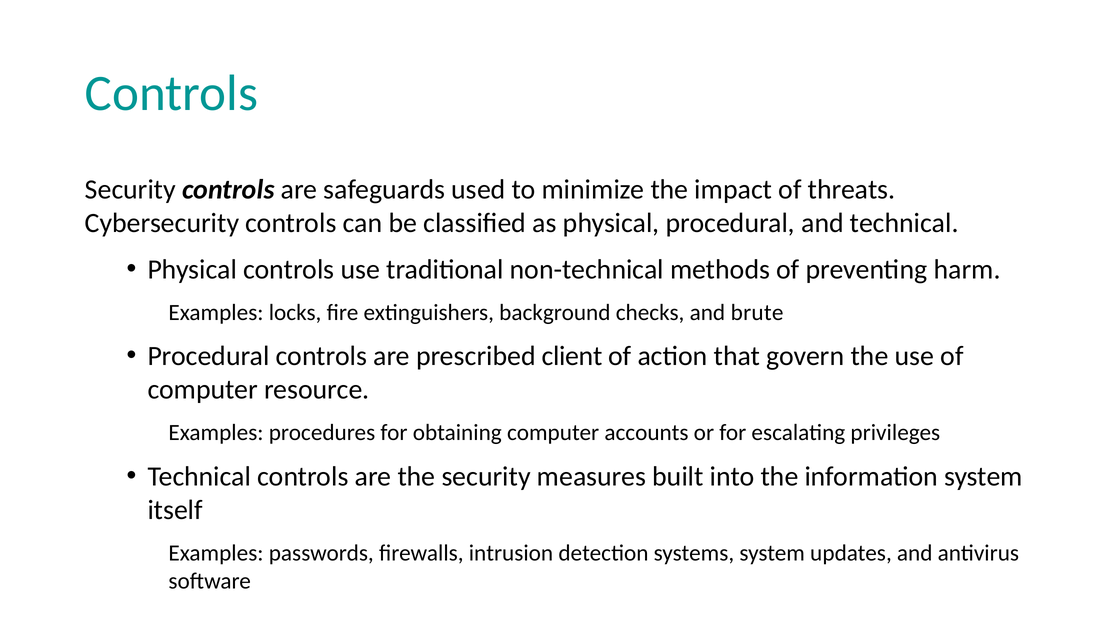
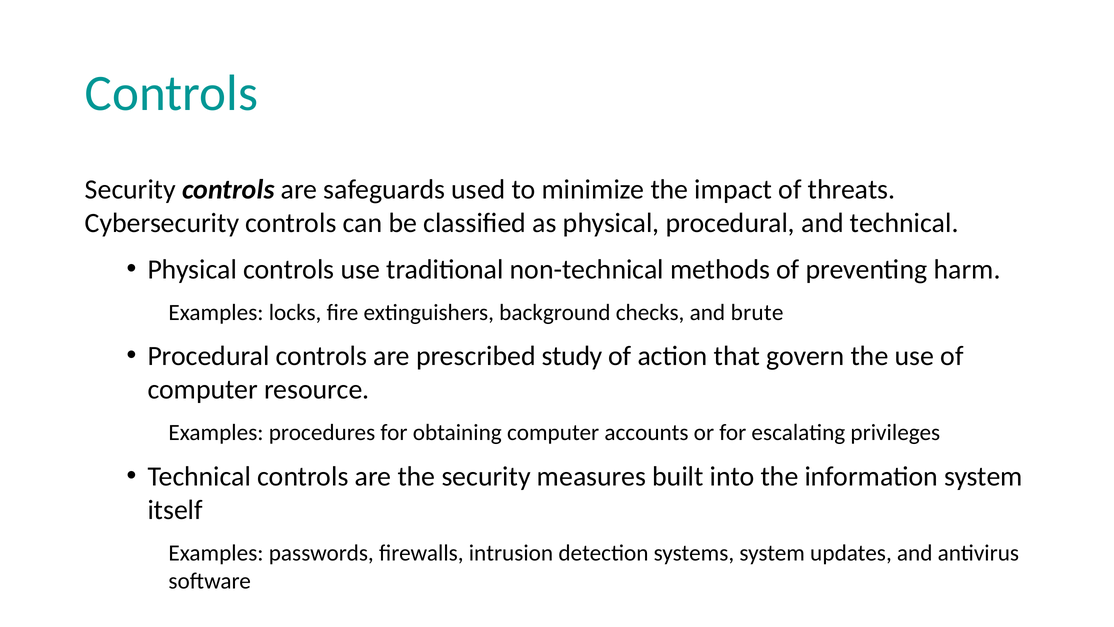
client: client -> study (572, 356)
